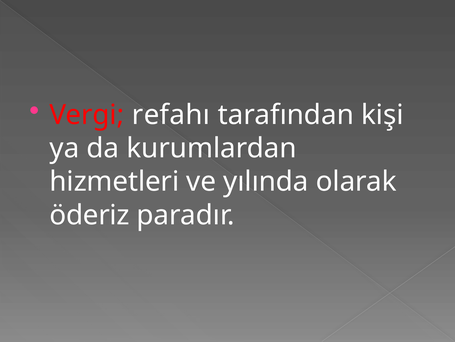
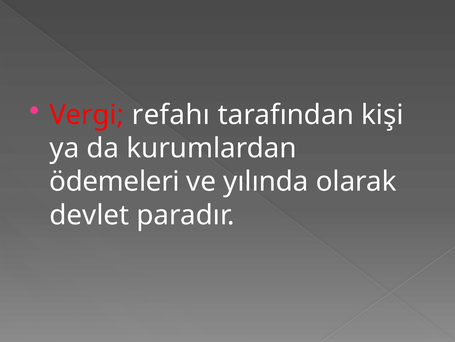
hizmetleri: hizmetleri -> ödemeleri (114, 181)
öderiz: öderiz -> devlet (89, 215)
